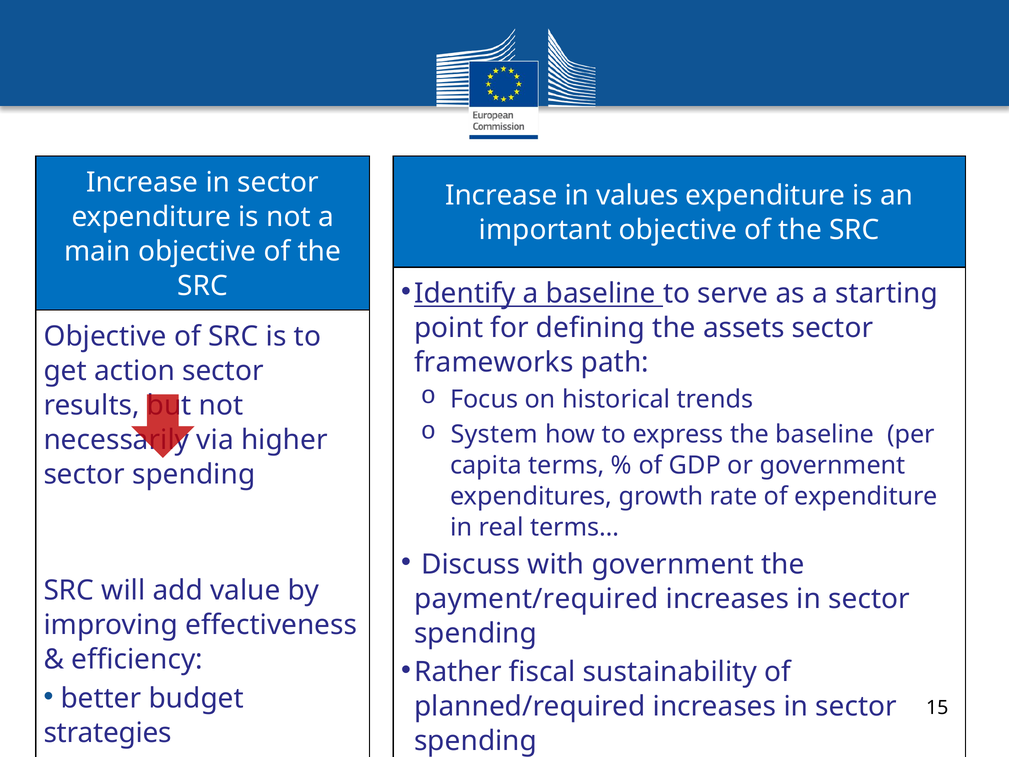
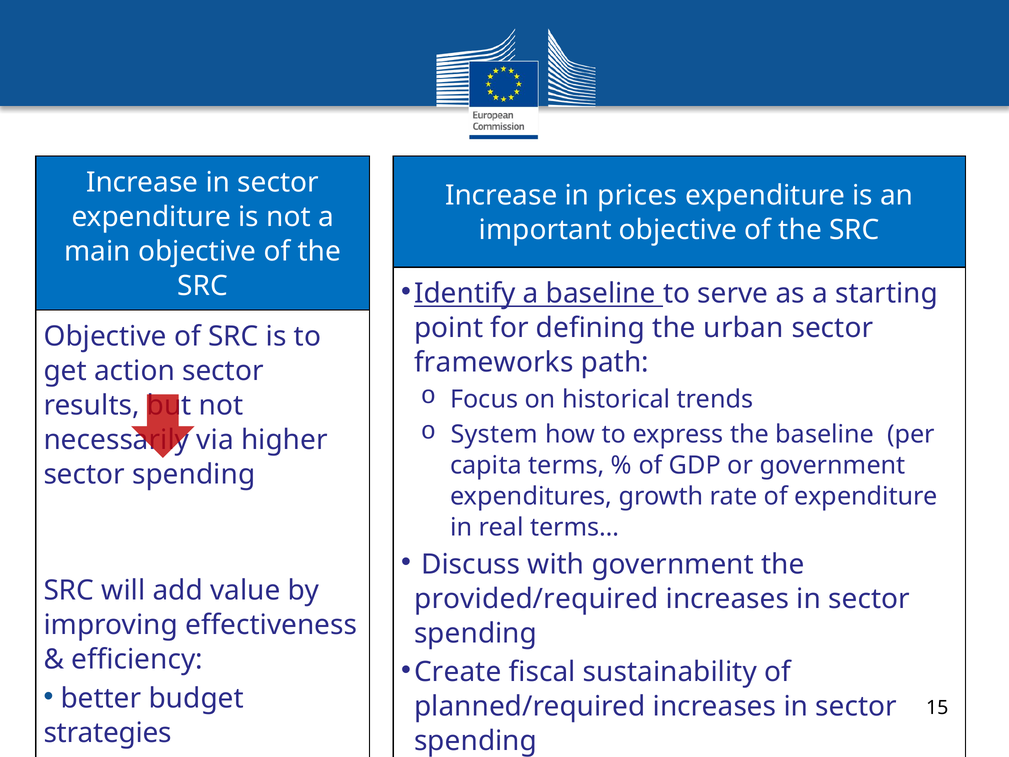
values: values -> prices (637, 195)
assets: assets -> urban (744, 328)
payment/required: payment/required -> provided/required (536, 599)
Rather: Rather -> Create (458, 672)
